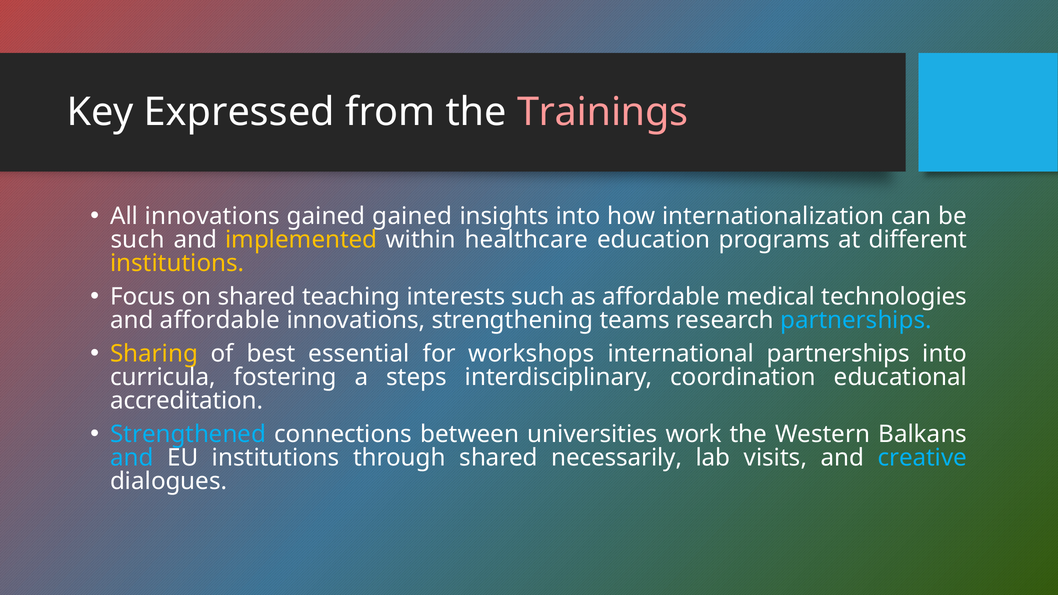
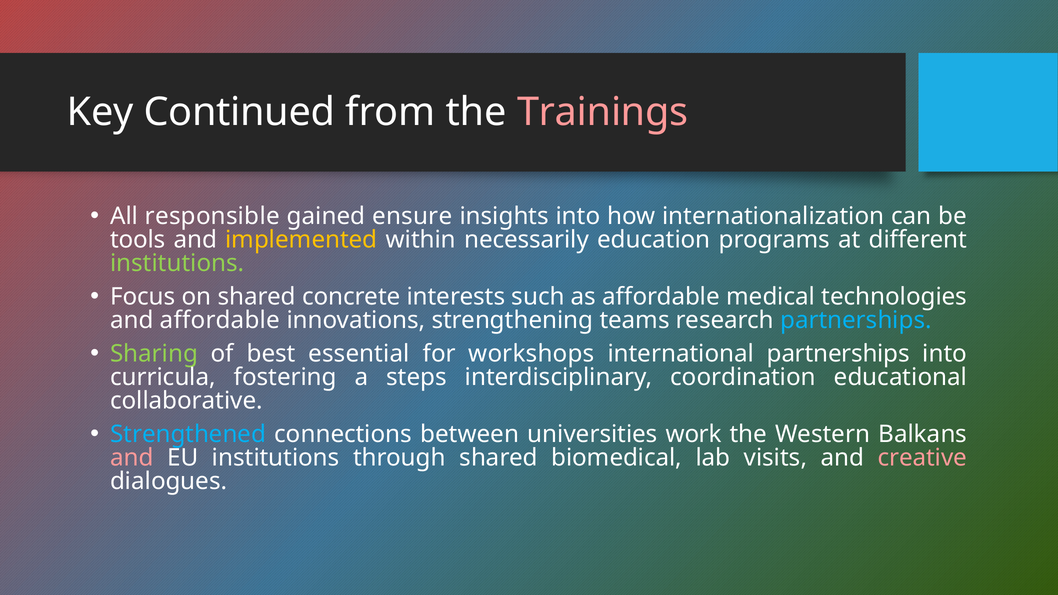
Expressed: Expressed -> Continued (239, 112)
All innovations: innovations -> responsible (212, 216)
gained gained: gained -> ensure (412, 216)
such: such -> tools (138, 240)
healthcare: healthcare -> necessarily (527, 240)
institutions colour: yellow -> light green (177, 263)
teaching: teaching -> concrete (351, 297)
Sharing colour: yellow -> light green (154, 354)
accreditation: accreditation -> collaborative (187, 401)
and colour: light blue -> pink (132, 458)
necessarily: necessarily -> biomedical (617, 458)
creative colour: light blue -> pink (922, 458)
